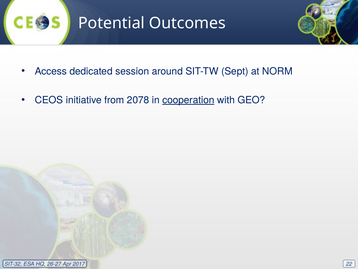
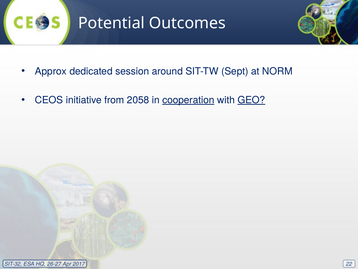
Access: Access -> Approx (51, 71)
2078: 2078 -> 2058 (138, 100)
GEO underline: none -> present (251, 100)
